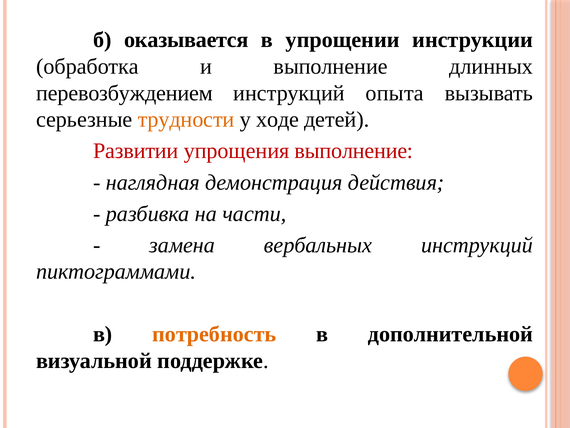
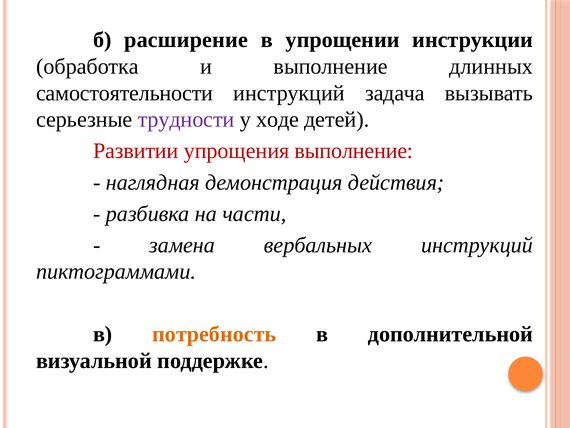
оказывается: оказывается -> расширение (186, 40)
перевозбуждением: перевозбуждением -> самостоятельности (125, 93)
опыта: опыта -> задача (395, 93)
трудности colour: orange -> purple (186, 120)
